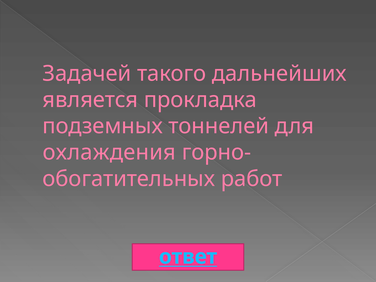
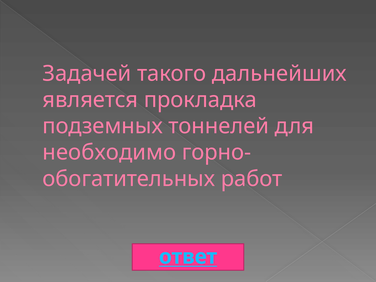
охлаждения: охлаждения -> необходимо (109, 152)
